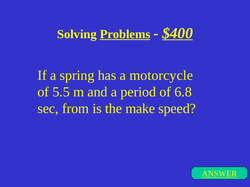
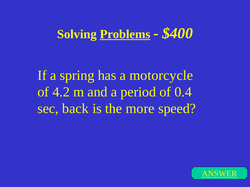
$400 underline: present -> none (178, 33)
5.5: 5.5 -> 4.2 (61, 92)
6.8: 6.8 -> 0.4 (183, 92)
from: from -> back (75, 109)
make: make -> more (140, 109)
